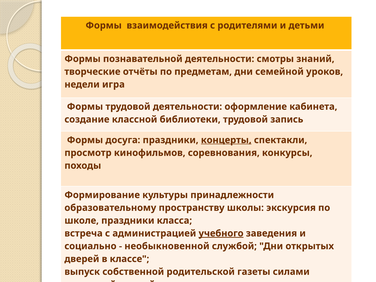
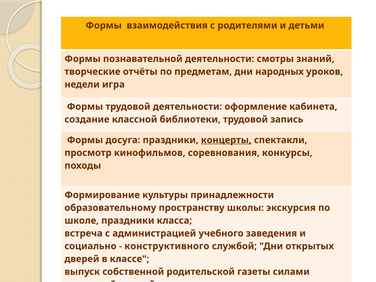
семейной: семейной -> народных (280, 72)
учебного underline: present -> none (221, 233)
необыкновенной: необыкновенной -> конструктивного (167, 246)
